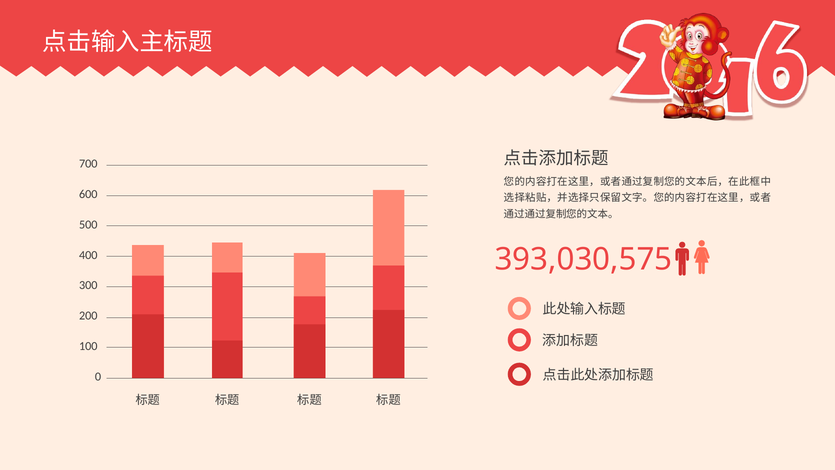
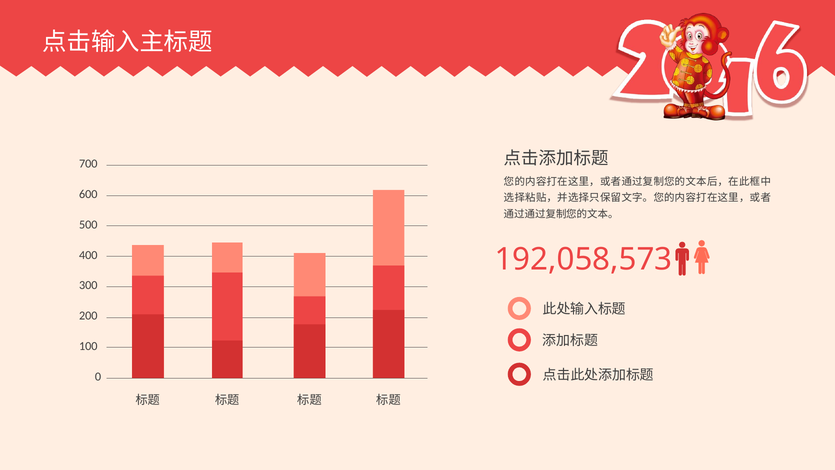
393,030,575: 393,030,575 -> 192,058,573 (583, 259)
